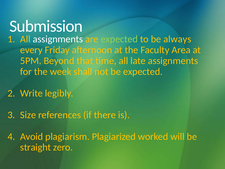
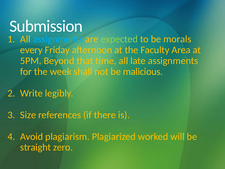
assignments colour: white -> light blue (58, 39)
always: always -> morals (177, 39)
be expected: expected -> malicious (143, 72)
